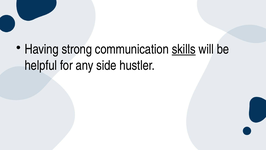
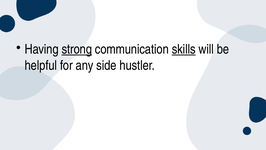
strong underline: none -> present (77, 49)
